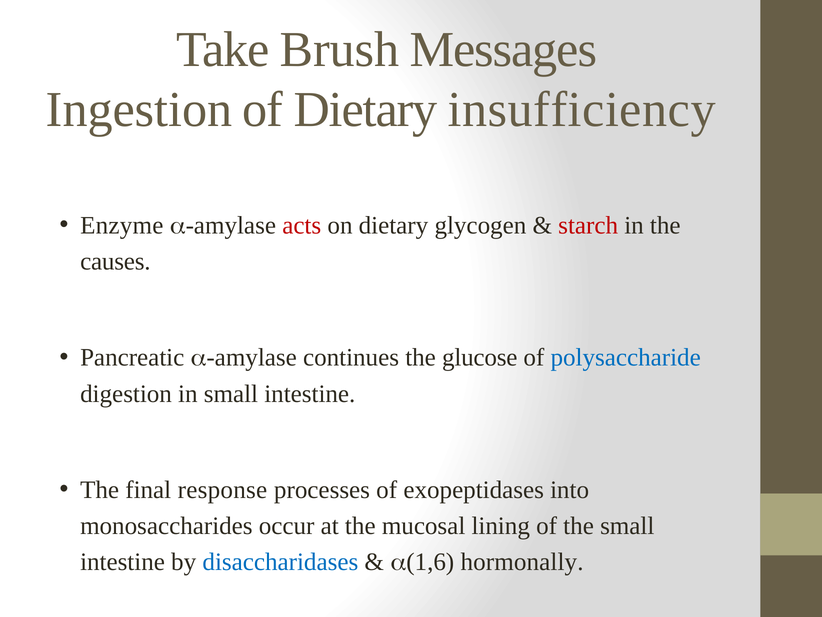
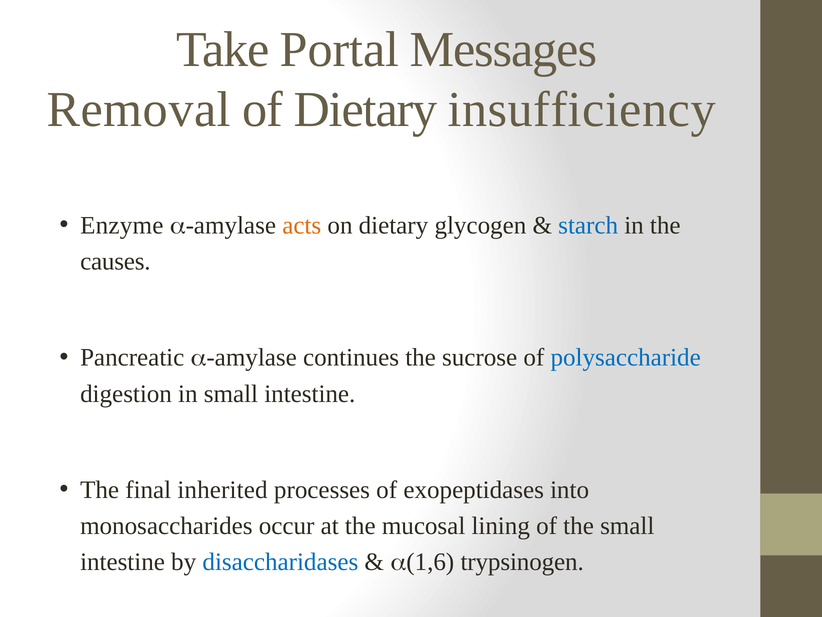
Brush: Brush -> Portal (340, 49)
Ingestion: Ingestion -> Removal (139, 110)
acts colour: red -> orange (302, 225)
starch colour: red -> blue (588, 225)
glucose: glucose -> sucrose (480, 357)
response: response -> inherited (223, 489)
hormonally: hormonally -> trypsinogen (522, 562)
